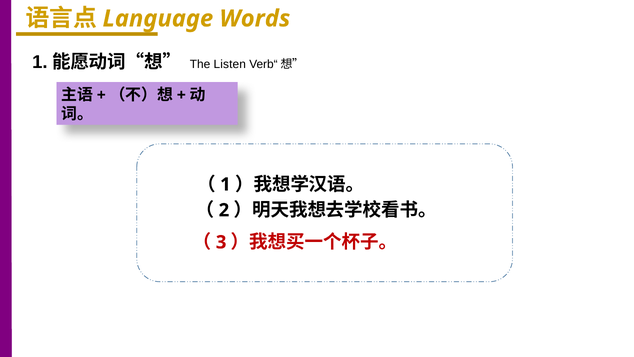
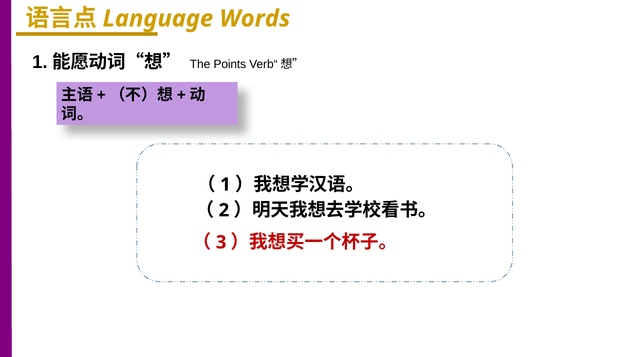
Listen: Listen -> Points (230, 64)
